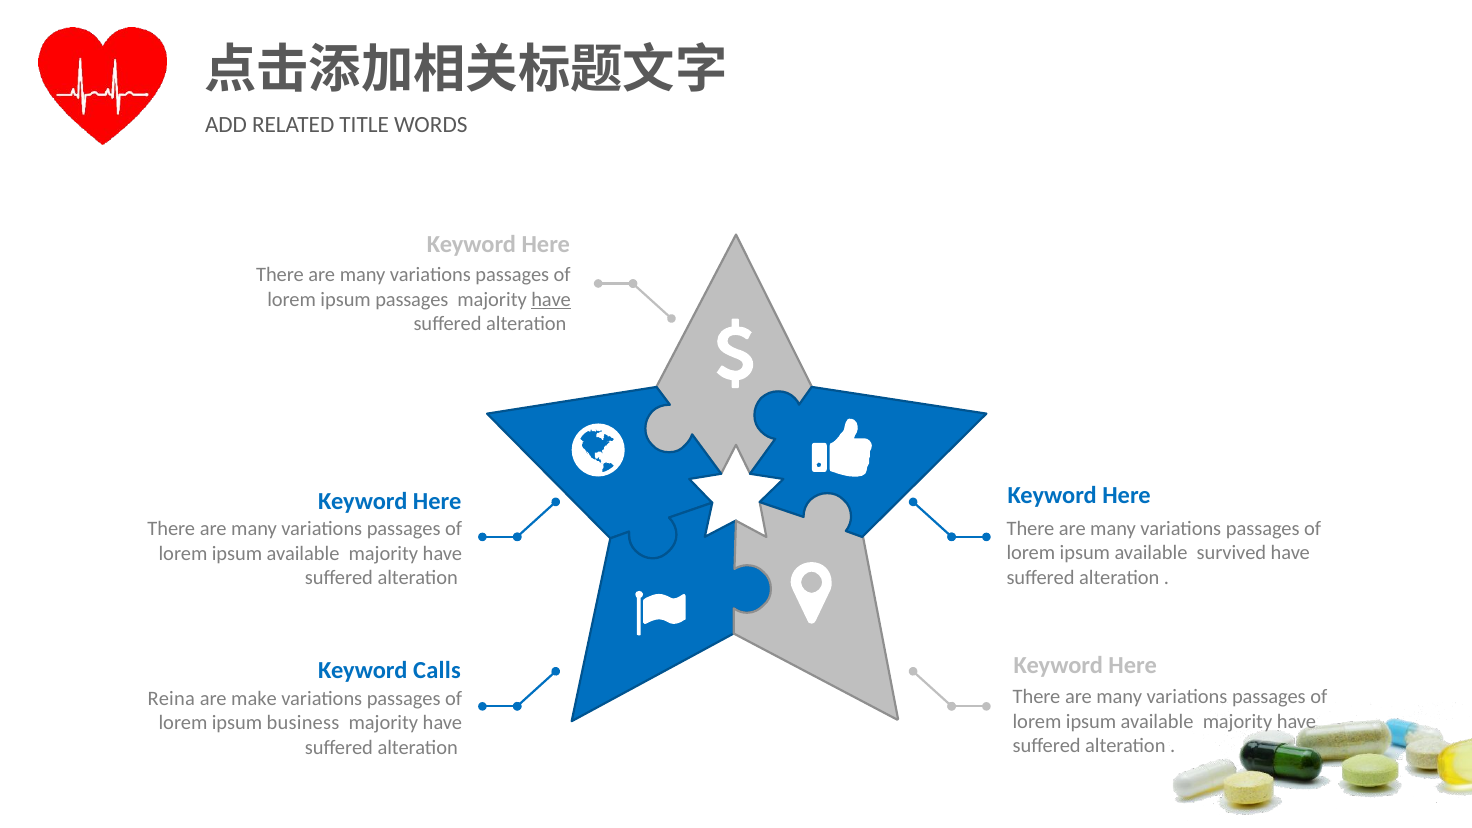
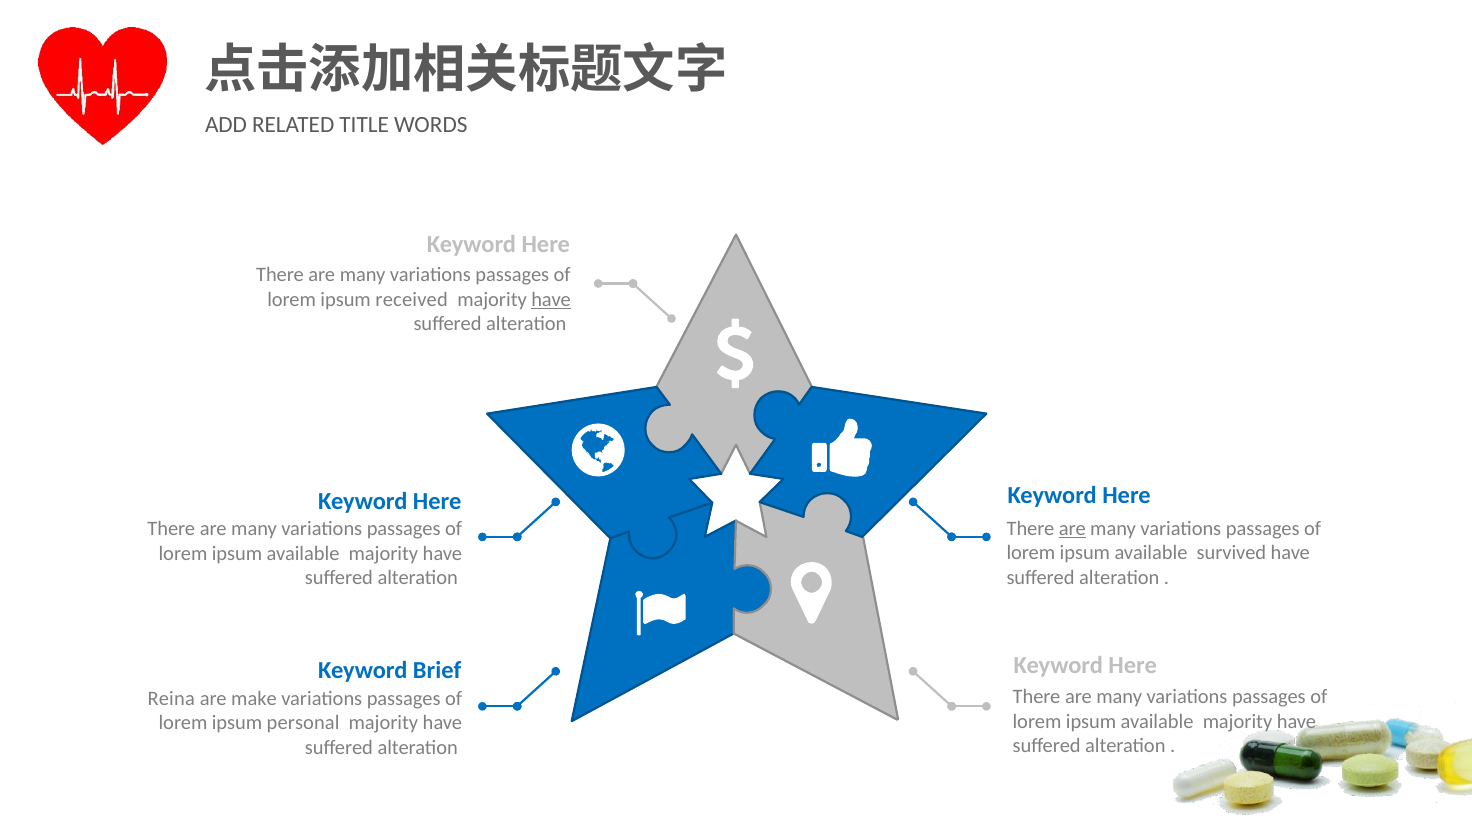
ipsum passages: passages -> received (412, 299)
are underline: none -> present (1072, 528)
Calls: Calls -> Brief (437, 670)
business: business -> personal (303, 723)
